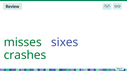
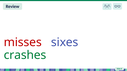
misses colour: green -> red (23, 43)
